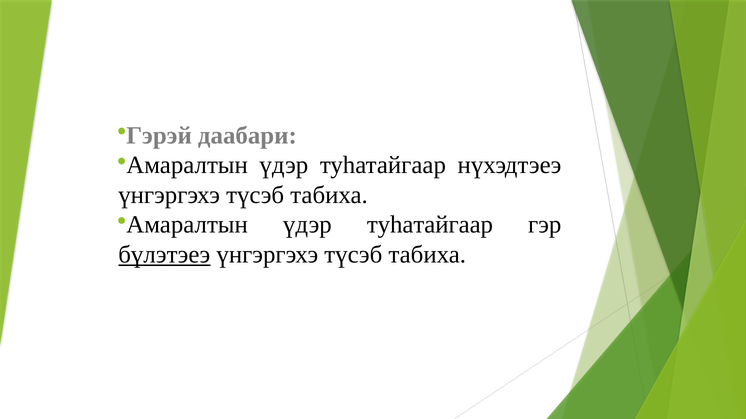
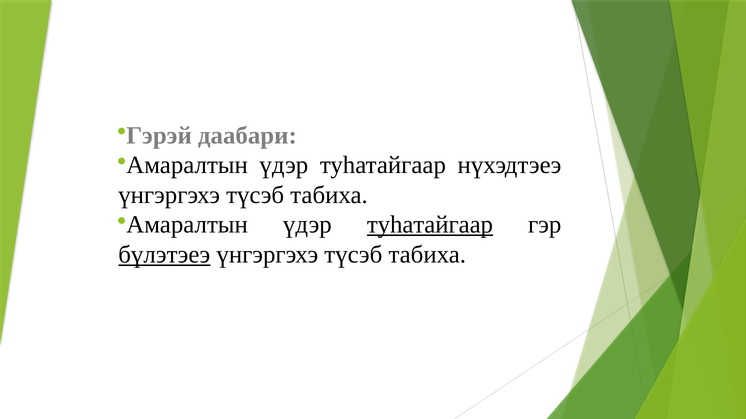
туhатайгаар underline: none -> present (430, 225)
